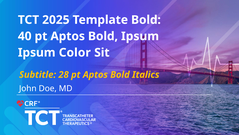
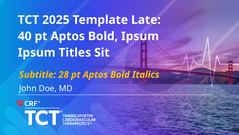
Template Bold: Bold -> Late (146, 20)
Color: Color -> Titles (75, 52)
